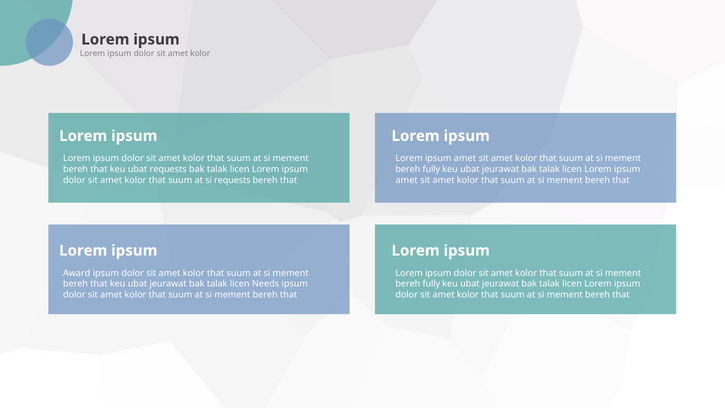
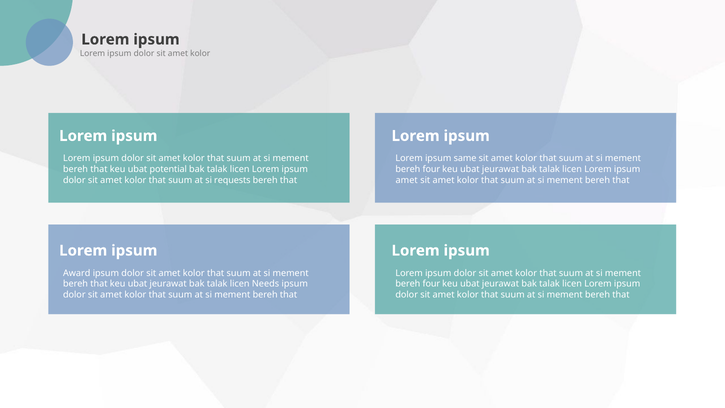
amet: amet -> same (465, 158)
ubat requests: requests -> potential (168, 169)
fully: fully -> four (431, 169)
fully: fully -> four (431, 284)
